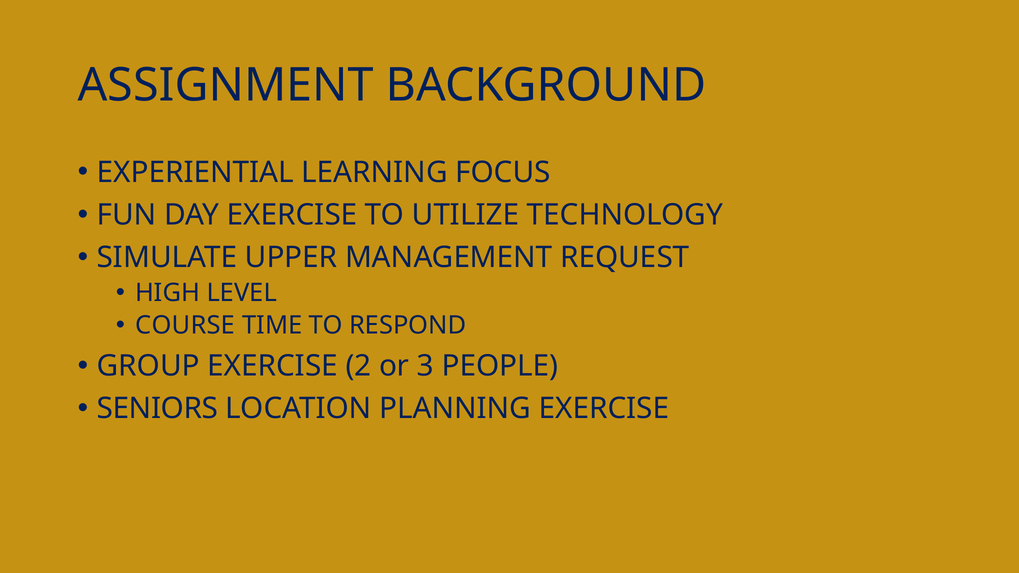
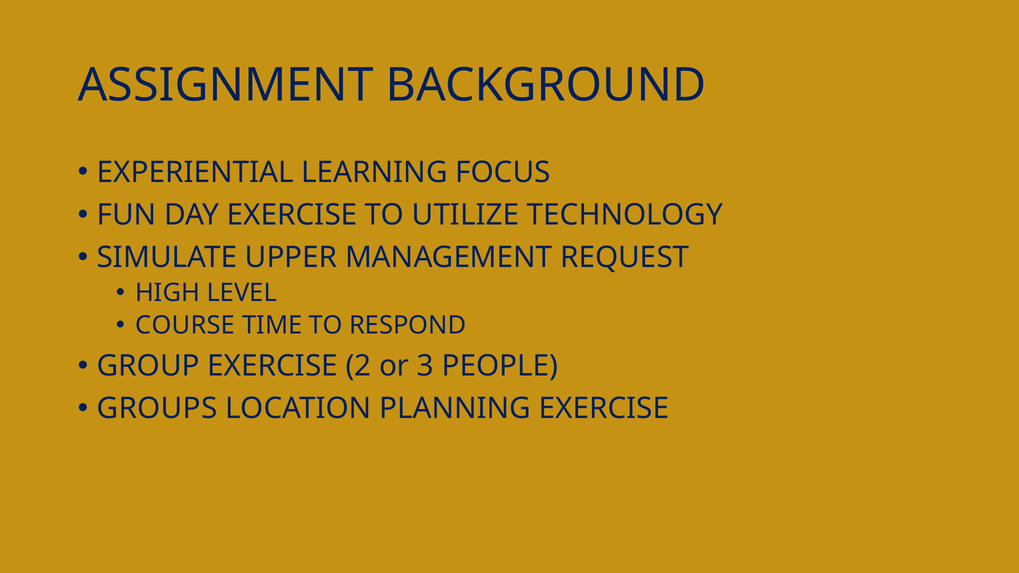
SENIORS: SENIORS -> GROUPS (157, 409)
